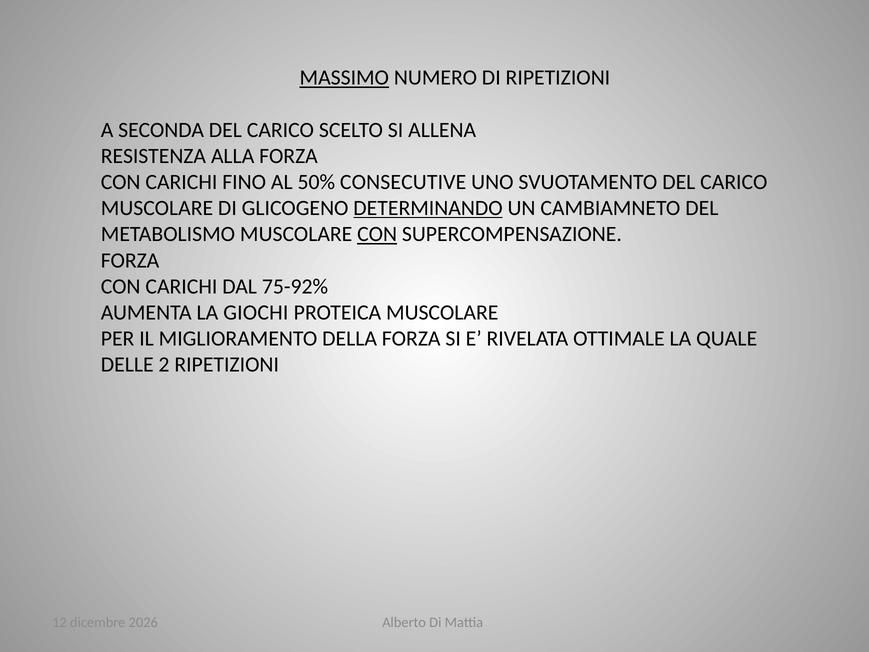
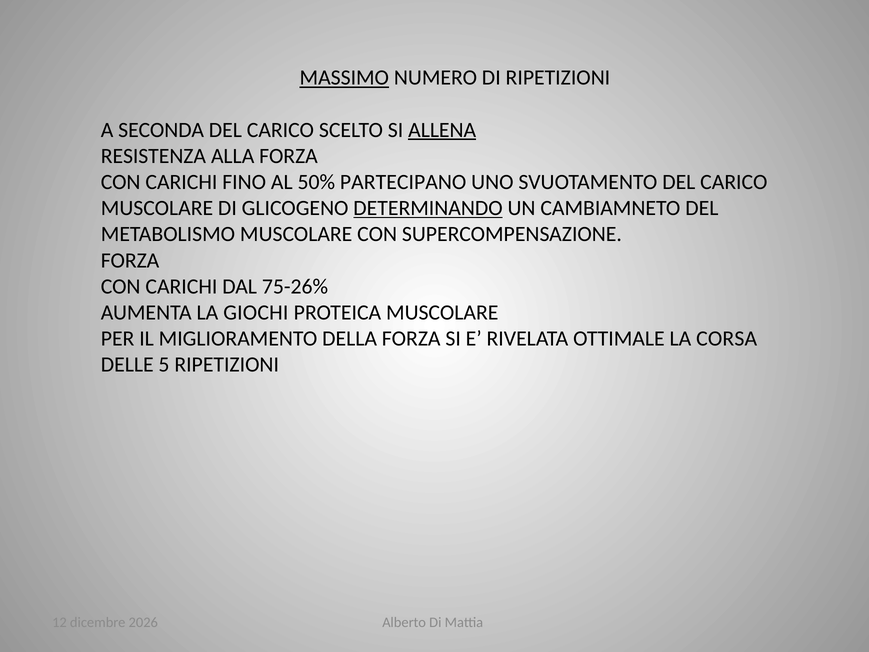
ALLENA underline: none -> present (442, 130)
CONSECUTIVE: CONSECUTIVE -> PARTECIPANO (403, 182)
CON underline: present -> none (377, 234)
75-92%: 75-92% -> 75-26% (295, 286)
QUALE: QUALE -> CORSA (727, 338)
2: 2 -> 5 (164, 365)
